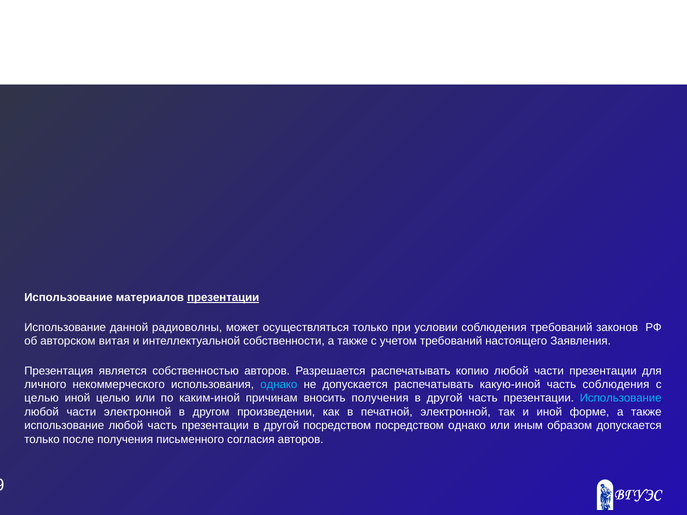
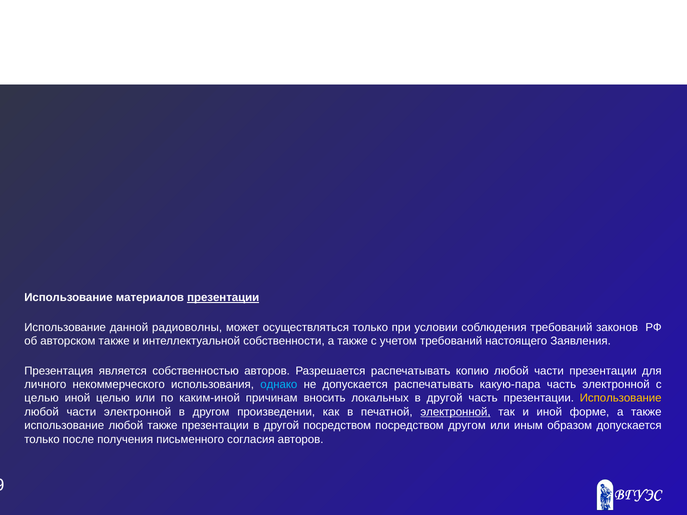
авторском витая: витая -> также (114, 341)
какую-иной: какую-иной -> какую-пара (510, 385)
часть соблюдения: соблюдения -> электронной (616, 385)
вносить получения: получения -> локальных (380, 398)
Использование colour: light blue -> yellow (621, 398)
электронной underline: none -> present (455, 412)
любой часть: часть -> также (162, 426)
посредством однако: однако -> другом (467, 426)
